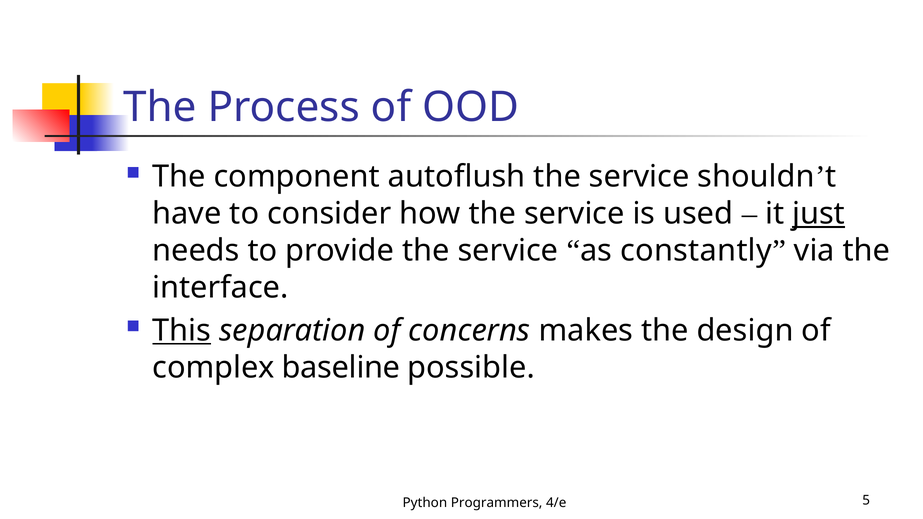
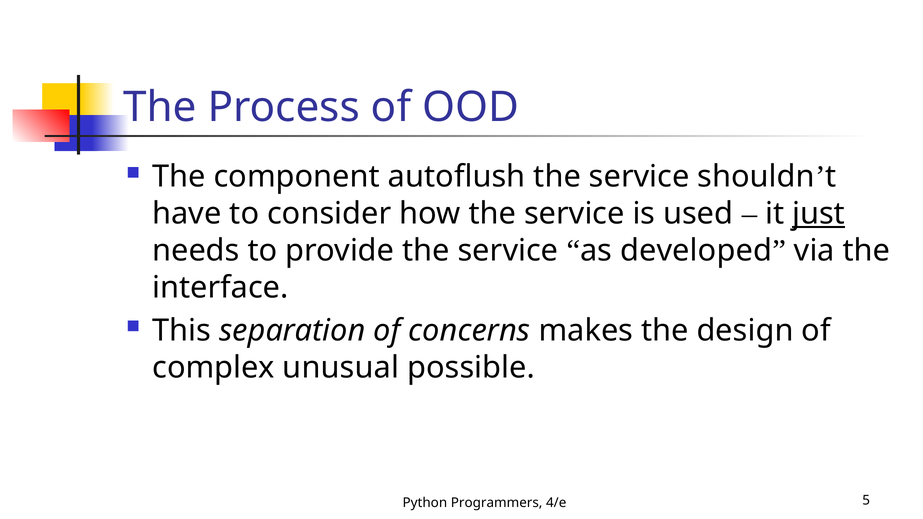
constantly: constantly -> developed (696, 251)
This underline: present -> none (182, 331)
baseline: baseline -> unusual (341, 368)
